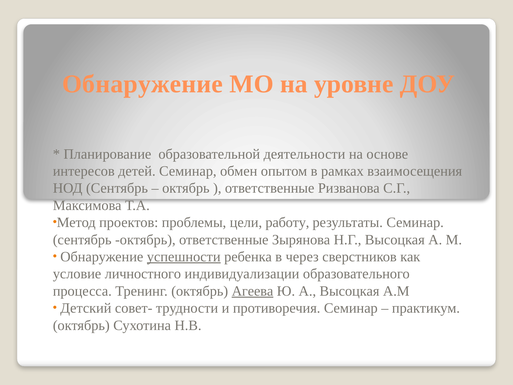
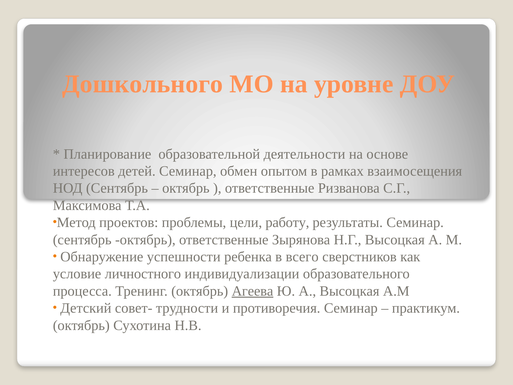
Обнаружение: Обнаружение -> Дошкольного (143, 84)
успешности underline: present -> none (184, 257)
через: через -> всего (302, 257)
